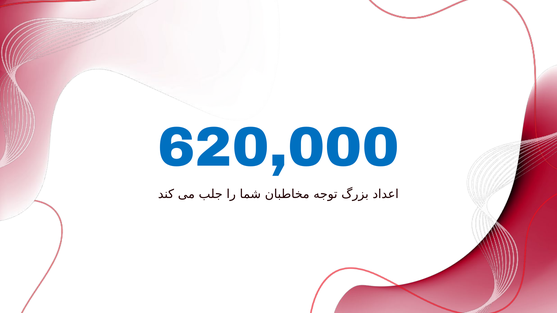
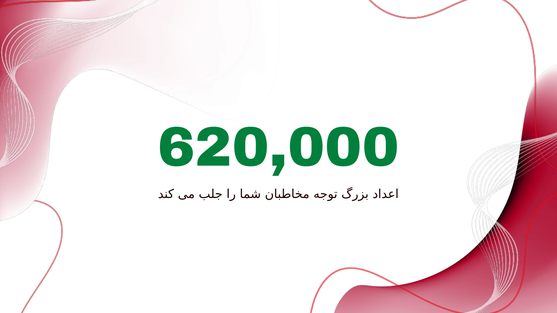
620,000 colour: blue -> green (279, 148)
